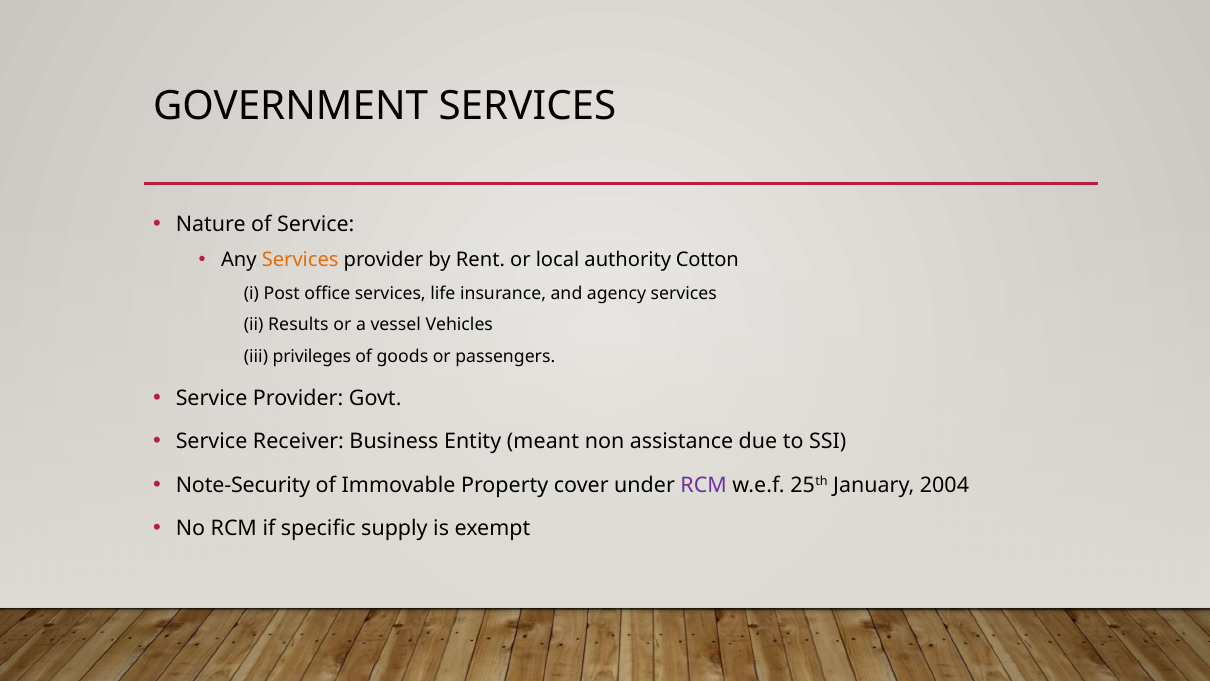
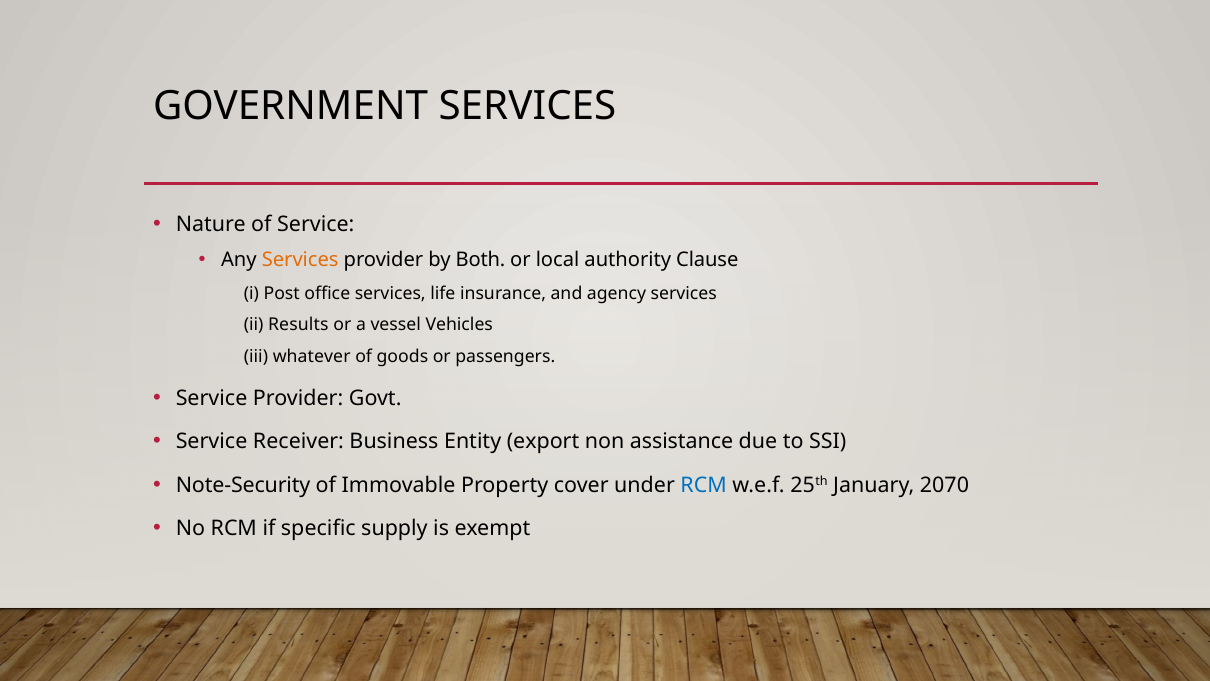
Rent: Rent -> Both (481, 260)
Cotton: Cotton -> Clause (707, 260)
privileges: privileges -> whatever (312, 356)
meant: meant -> export (543, 441)
RCM colour: purple -> blue (704, 485)
2004: 2004 -> 2070 (944, 485)
